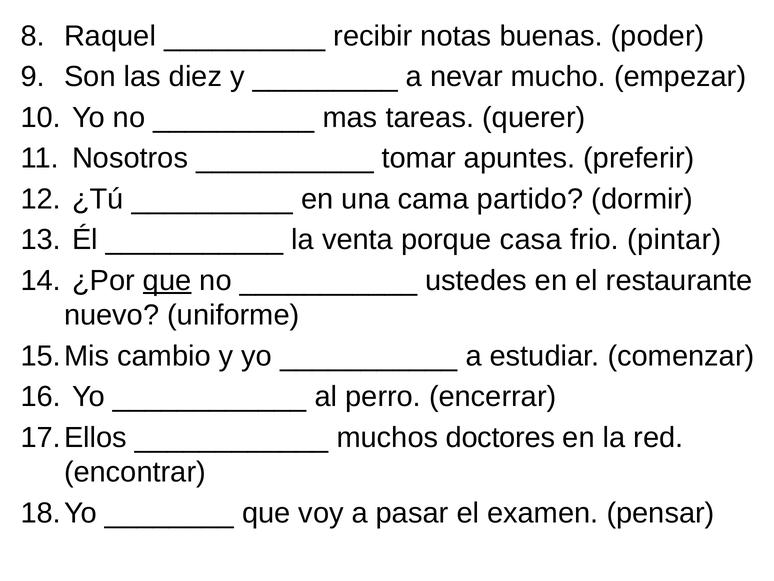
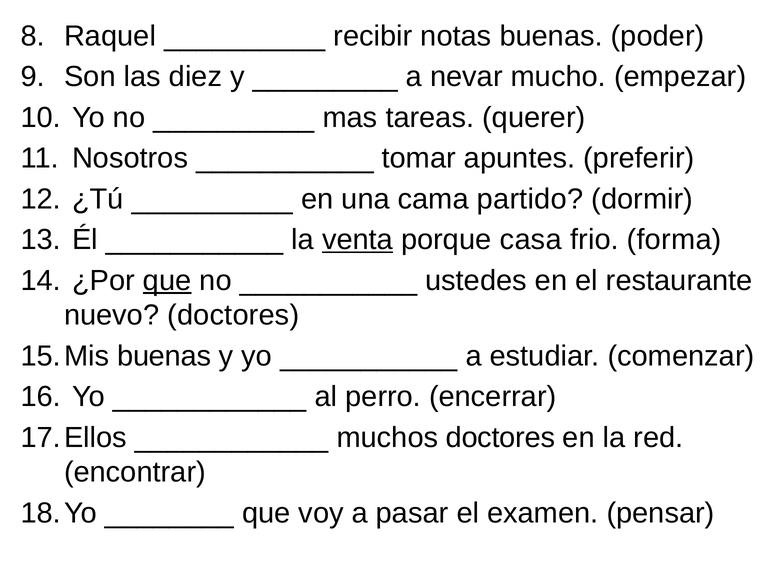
venta underline: none -> present (358, 240)
pintar: pintar -> forma (674, 240)
nuevo uniforme: uniforme -> doctores (233, 315)
cambio: cambio -> buenas (164, 356)
